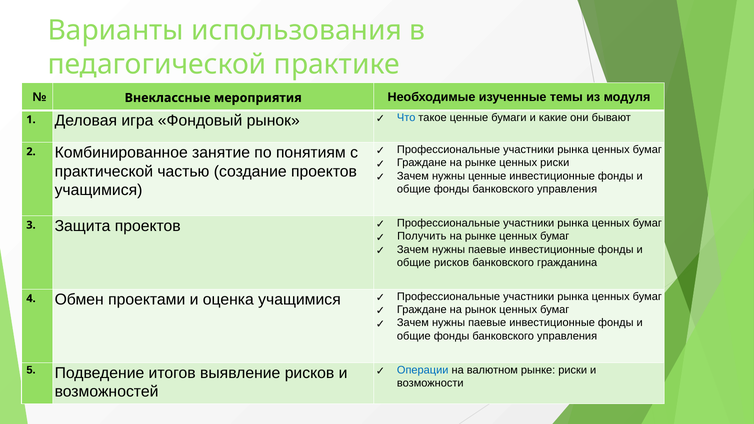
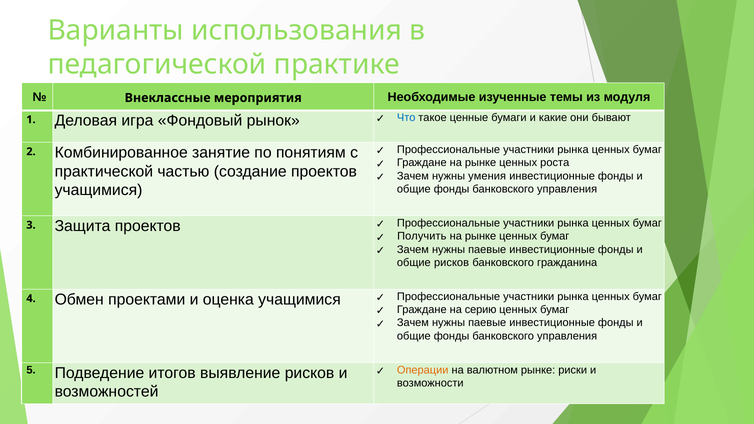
ценных риски: риски -> роста (555, 163)
нужны ценные: ценные -> умения (487, 176)
на рынок: рынок -> серию (481, 310)
Операции colour: blue -> orange (423, 370)
